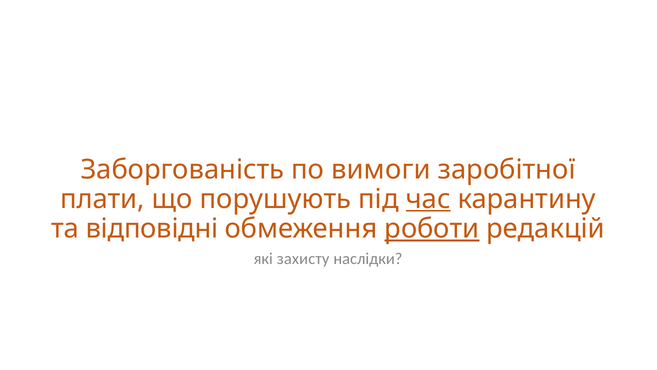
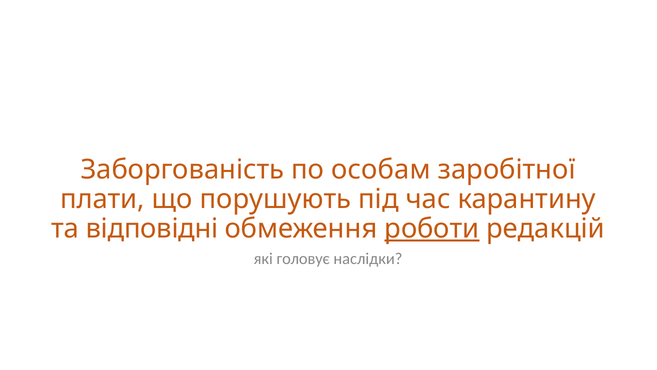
вимоги: вимоги -> особам (381, 169)
час underline: present -> none (428, 199)
захисту: захисту -> головує (303, 259)
